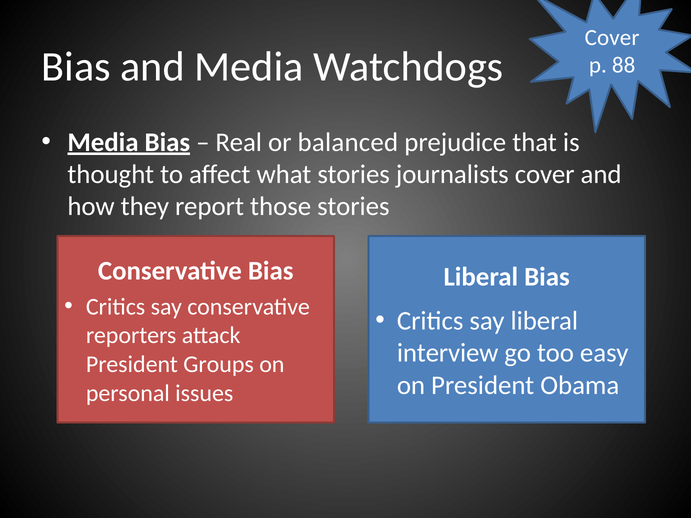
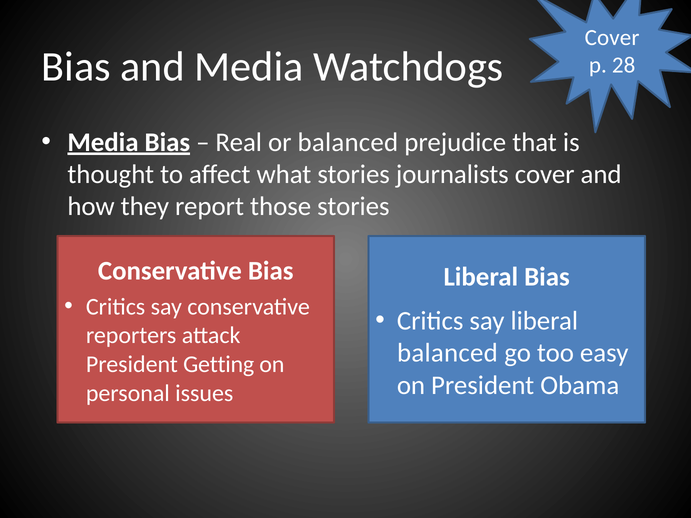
88: 88 -> 28 (624, 65)
interview: interview -> balanced (447, 353)
Groups: Groups -> Getting (219, 365)
